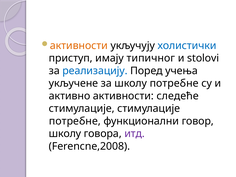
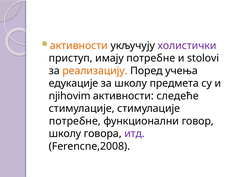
холистички colour: blue -> purple (187, 46)
имају типичног: типичног -> потребне (151, 58)
реализацију colour: blue -> orange (95, 71)
укључене: укључене -> едукације (73, 83)
школу потребне: потребне -> предмета (174, 83)
активно: активно -> njihovim (70, 96)
